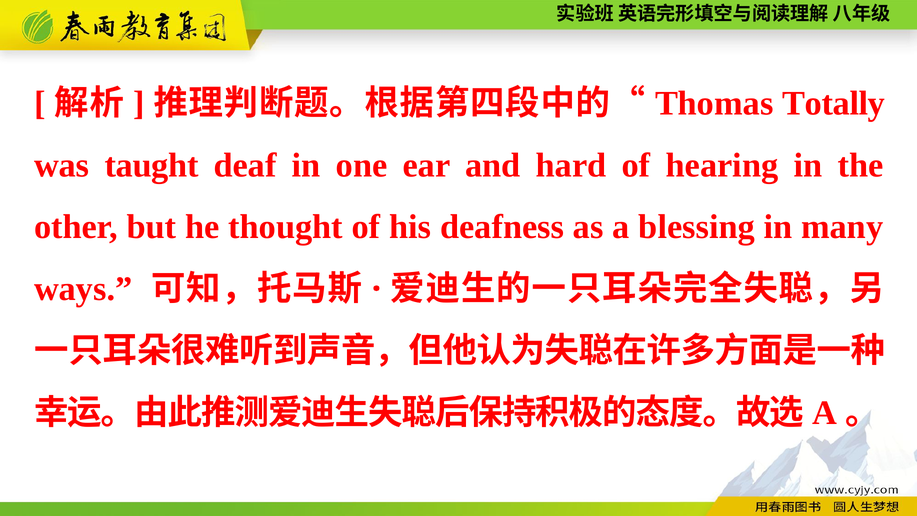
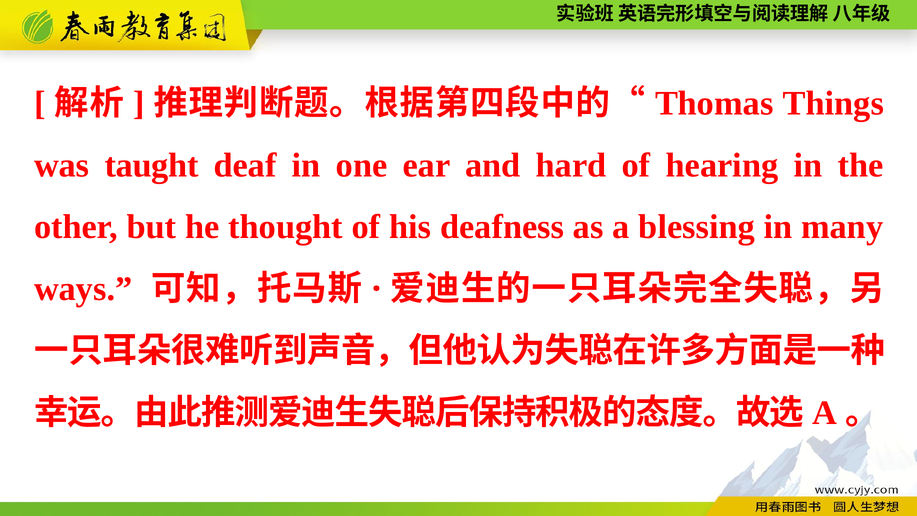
Totally: Totally -> Things (833, 103)
